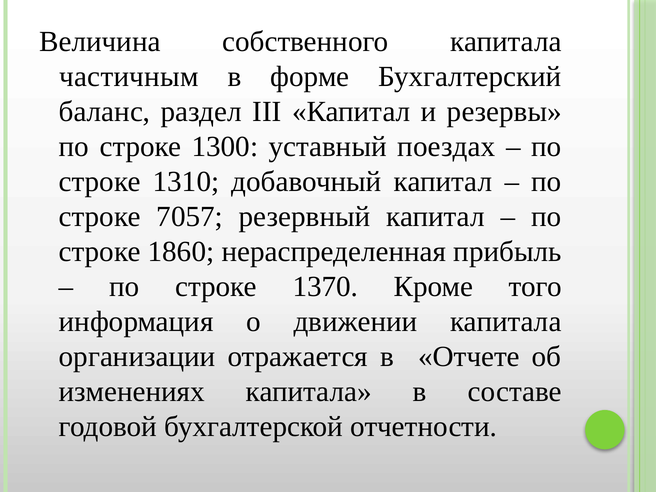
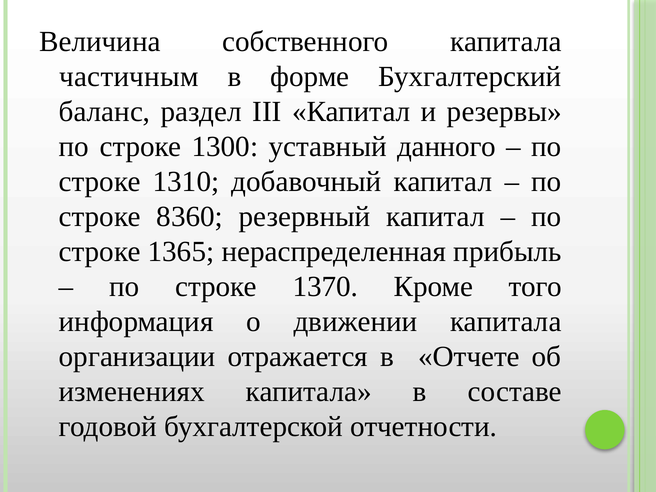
поездах: поездах -> данного (447, 146)
7057: 7057 -> 8360 (190, 216)
1860: 1860 -> 1365 (181, 251)
